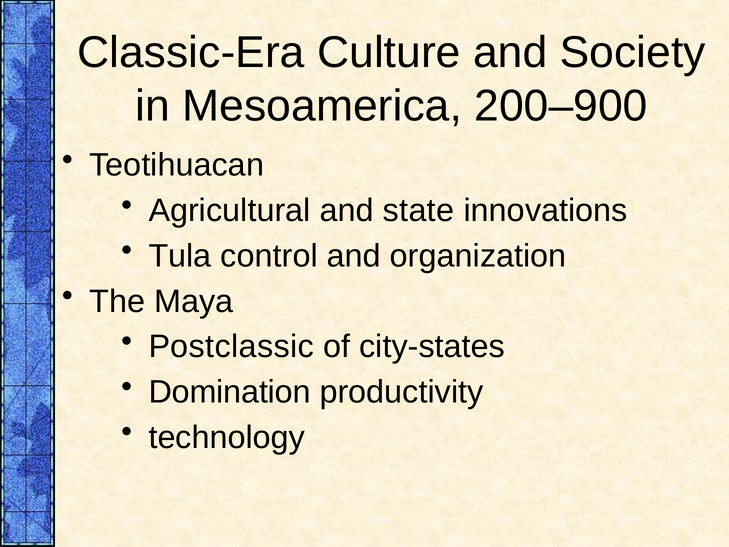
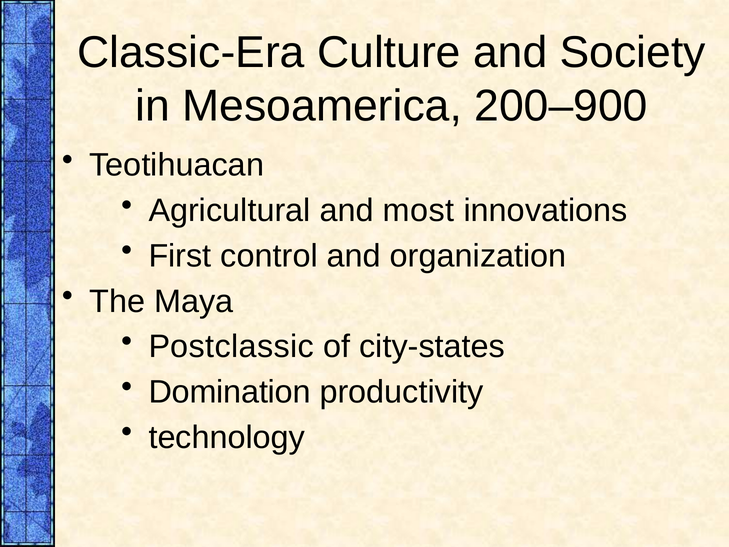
state: state -> most (419, 210)
Tula: Tula -> First (180, 256)
